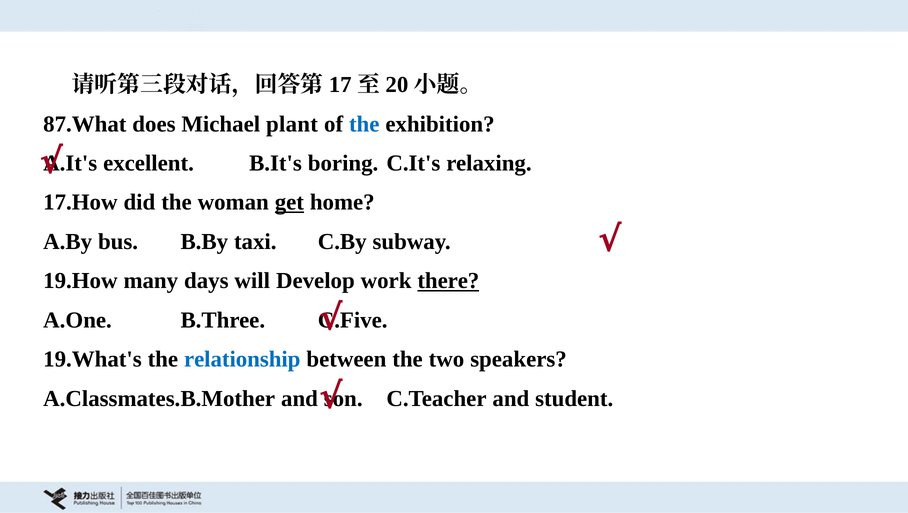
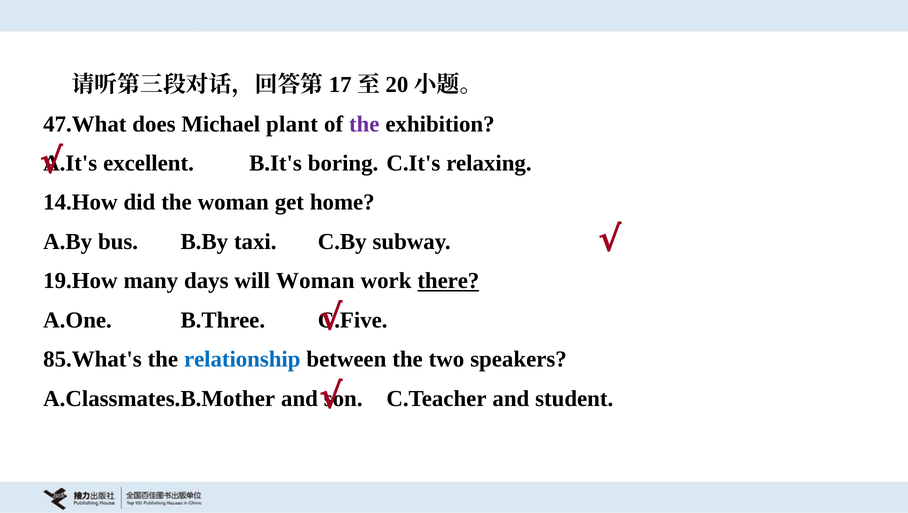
87.What: 87.What -> 47.What (85, 124)
the colour: blue -> purple (364, 124)
17.How: 17.How -> 14.How (80, 203)
get underline: present -> none (289, 203)
will Develop: Develop -> Woman (315, 281)
19.What's: 19.What's -> 85.What's (92, 360)
